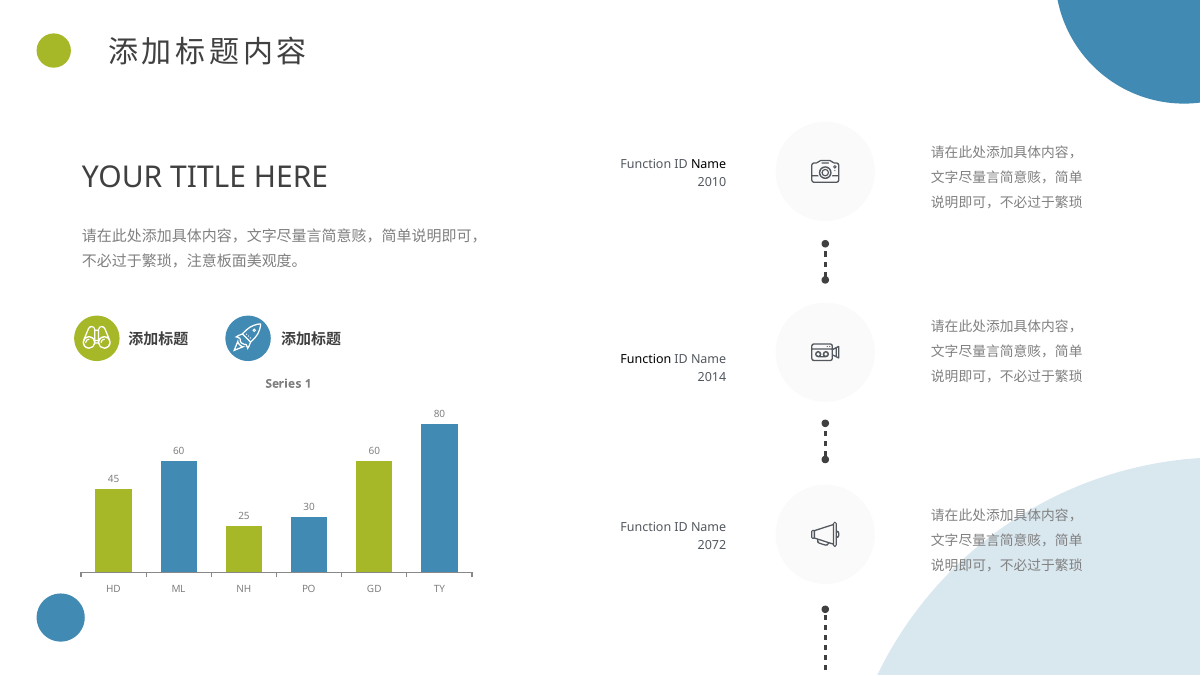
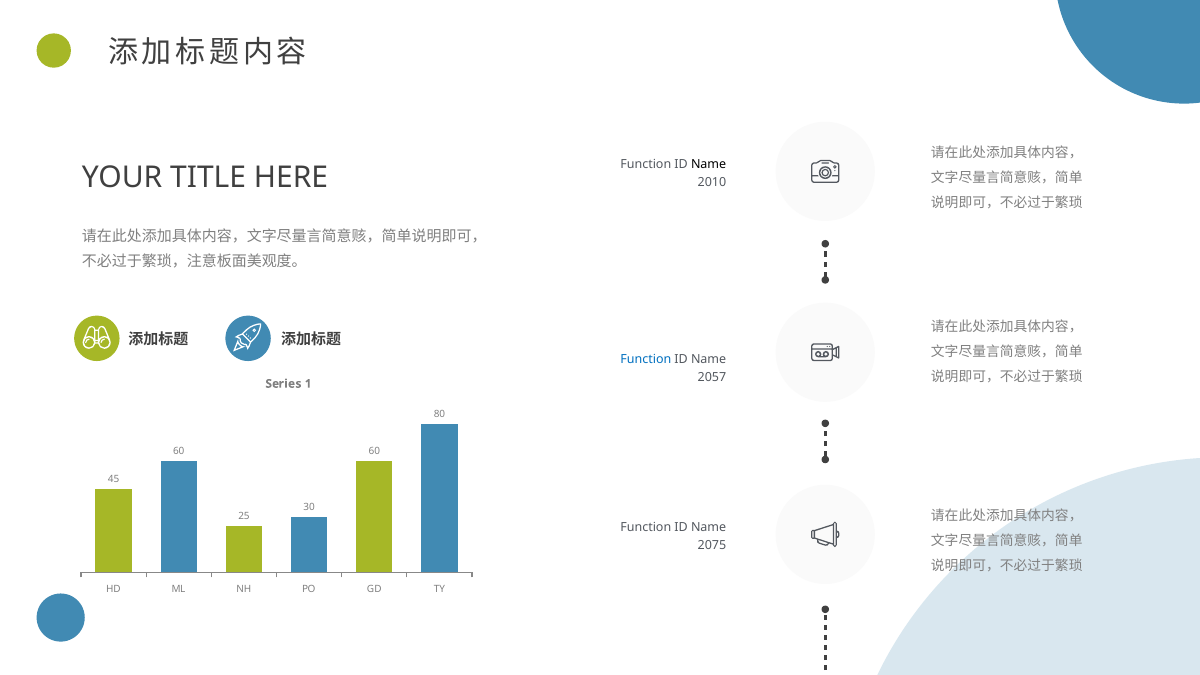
Function colour: black -> blue (646, 359)
2014: 2014 -> 2057 (712, 377)
2072: 2072 -> 2075 (712, 546)
